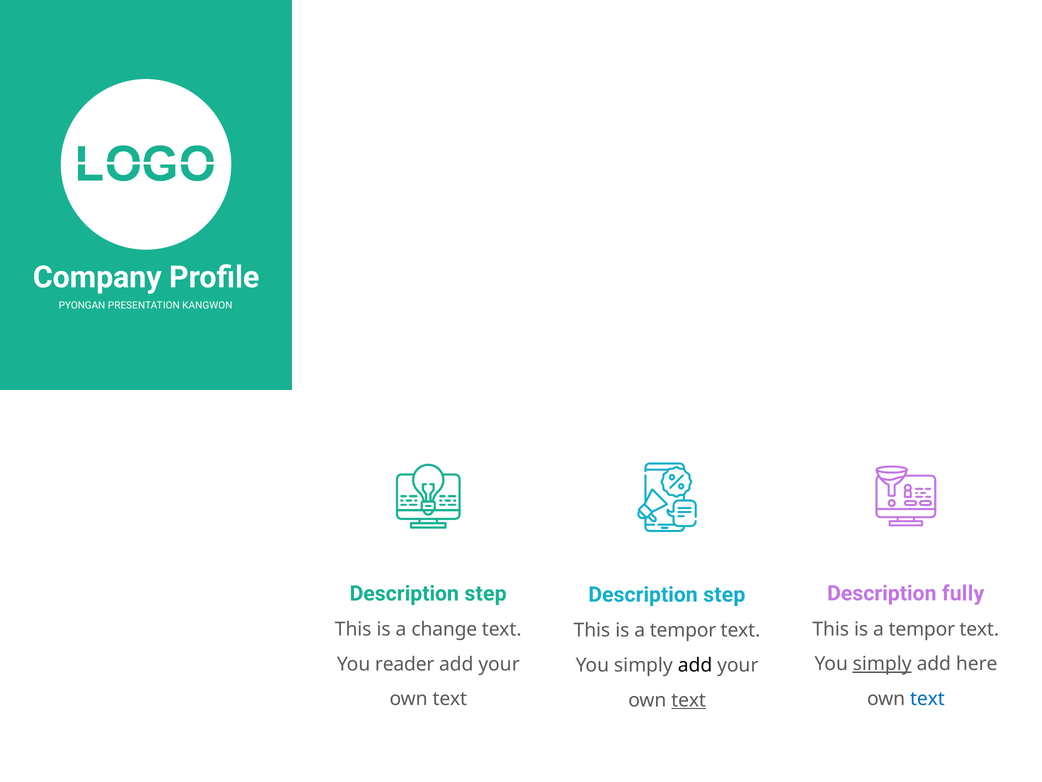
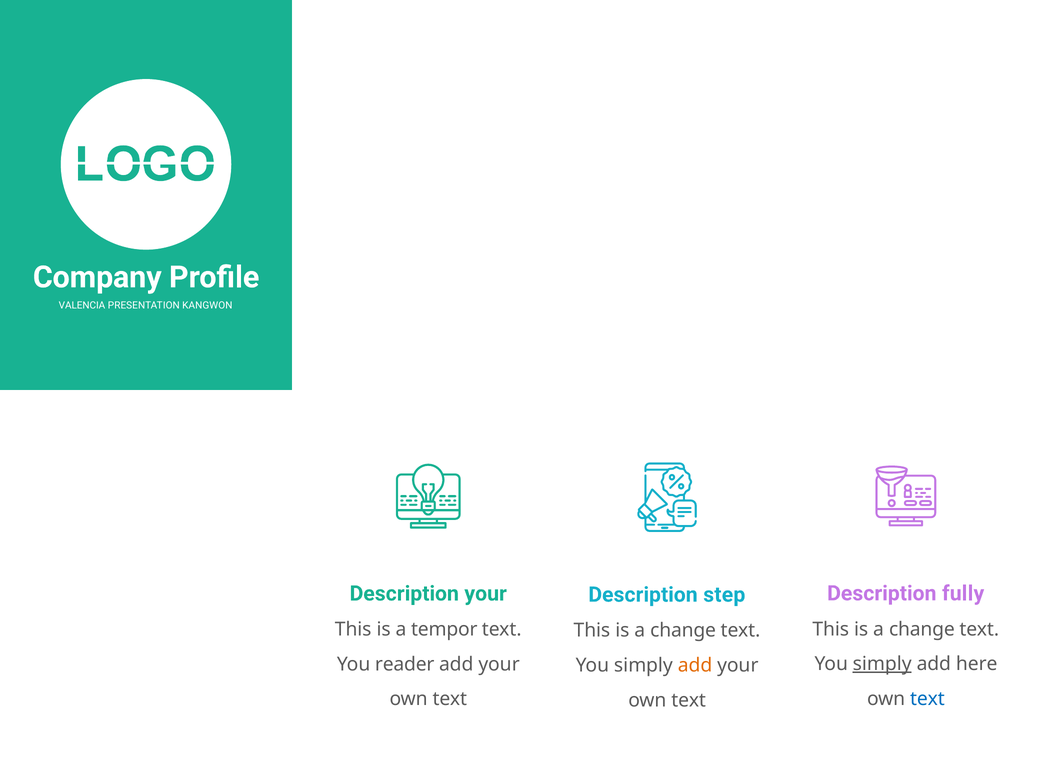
PYONGAN: PYONGAN -> VALENCIA (82, 305)
step: step -> your (486, 593)
tempor: tempor -> change (922, 629)
change: change -> tempor (444, 629)
tempor: tempor -> change (683, 630)
add colour: black -> orange (695, 665)
text underline: present -> none (689, 700)
